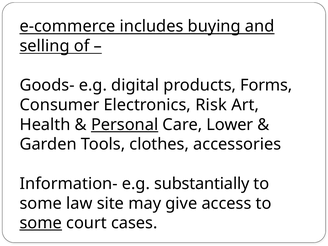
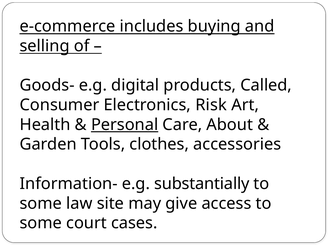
Forms: Forms -> Called (266, 85)
Lower: Lower -> About (230, 125)
some underline: present -> none (41, 223)
